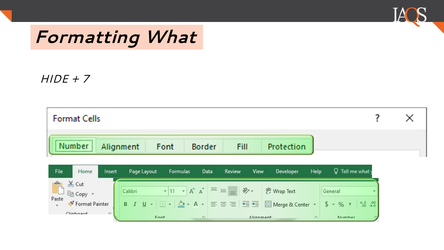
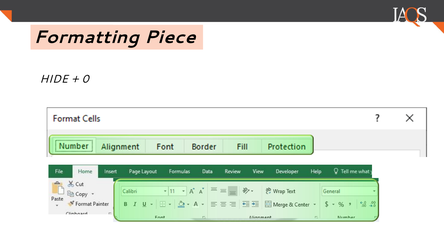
What: What -> Piece (170, 37)
7: 7 -> 0 (85, 79)
